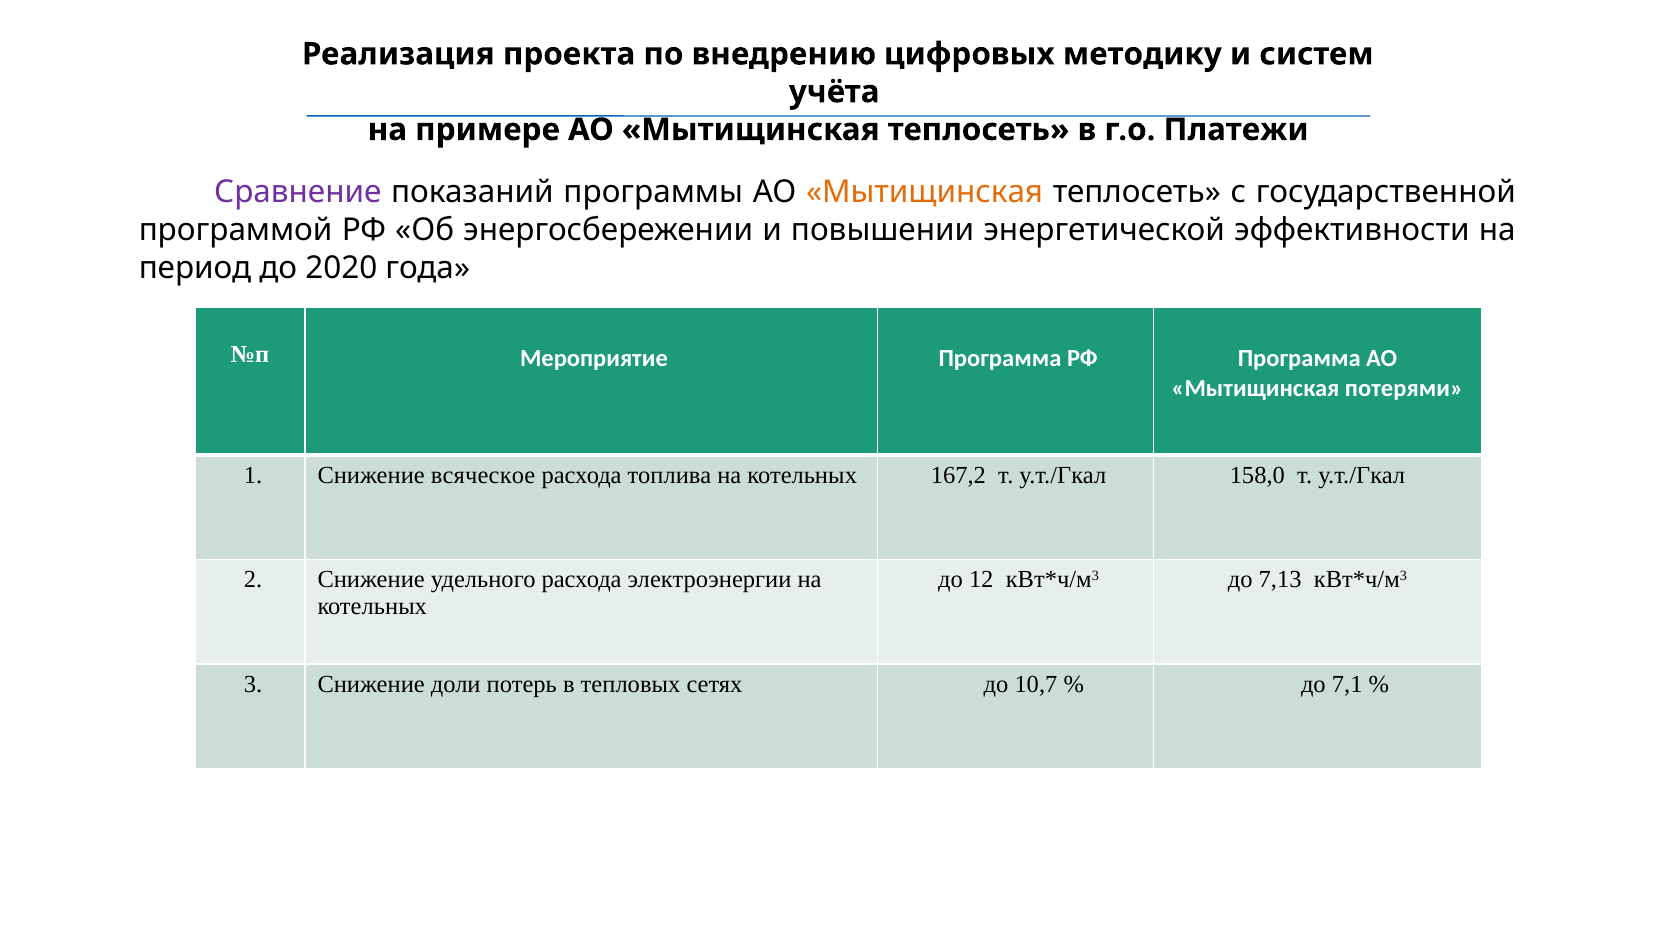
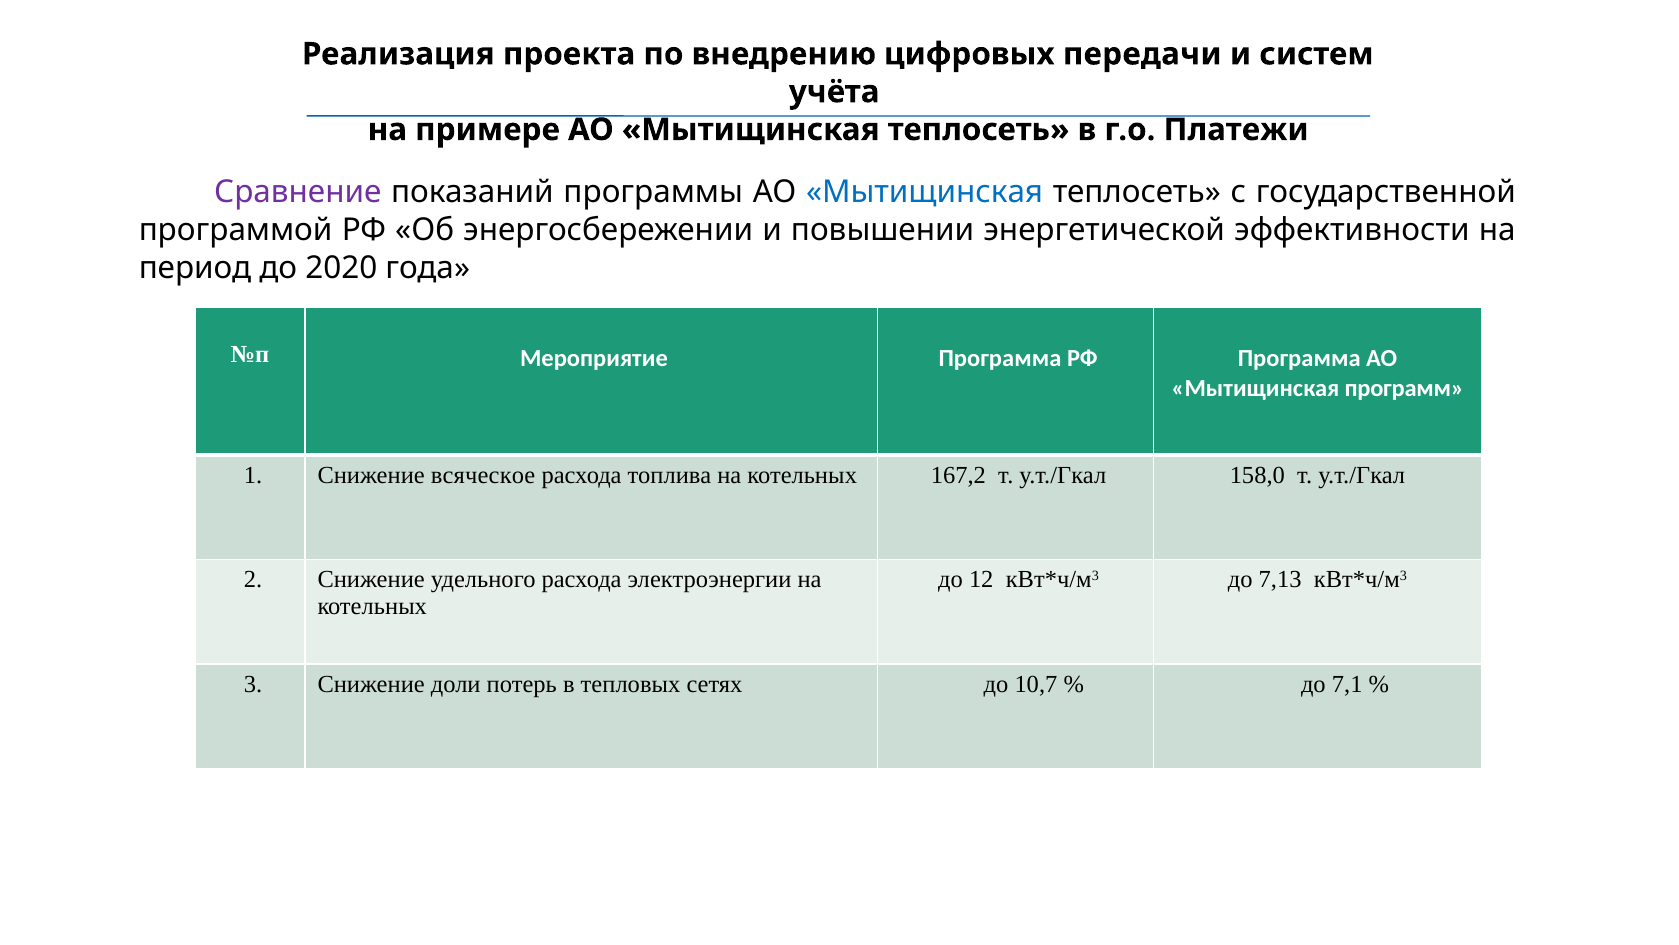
методику: методику -> передачи (1142, 54)
Мытищинская colour: orange -> blue (925, 192)
потерями: потерями -> программ (1404, 388)
